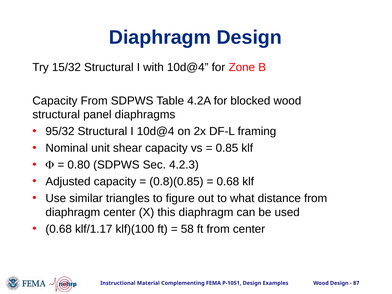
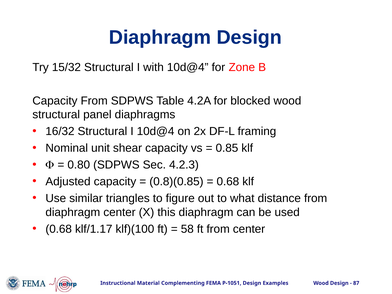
95/32: 95/32 -> 16/32 (60, 131)
